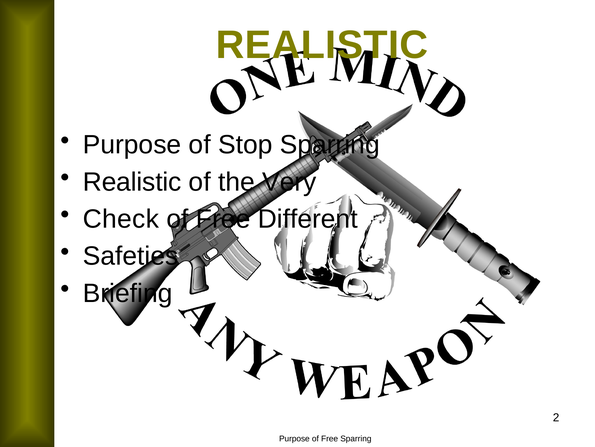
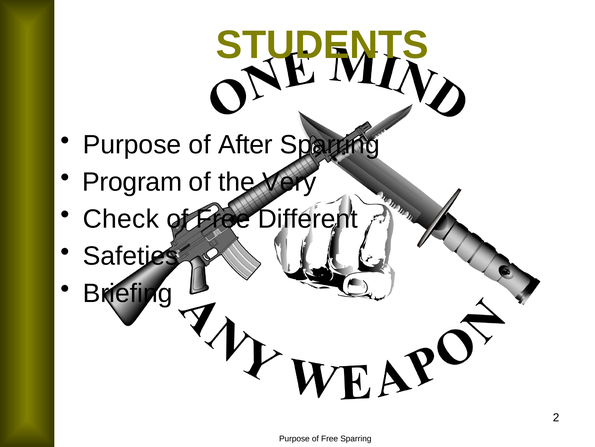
REALISTIC: REALISTIC -> STUDENTS (322, 45)
Stop: Stop -> After (245, 145)
Realistic: Realistic -> Program (132, 182)
